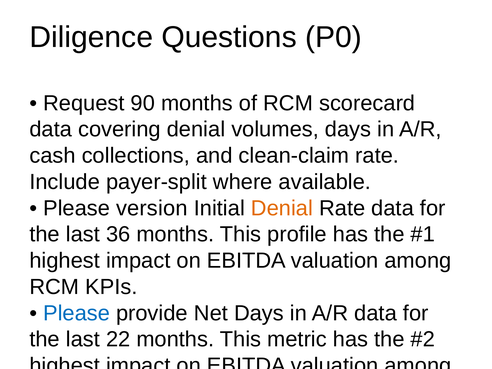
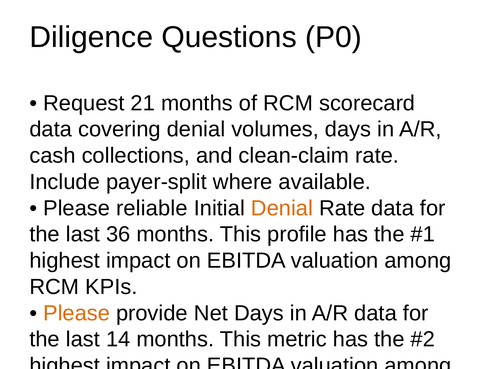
90: 90 -> 21 (143, 103)
version: version -> reliable (152, 208)
Please colour: blue -> orange (77, 313)
22: 22 -> 14 (118, 339)
